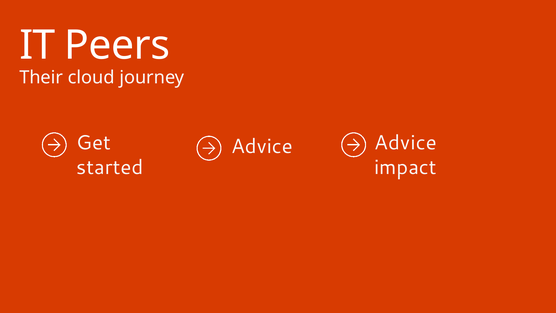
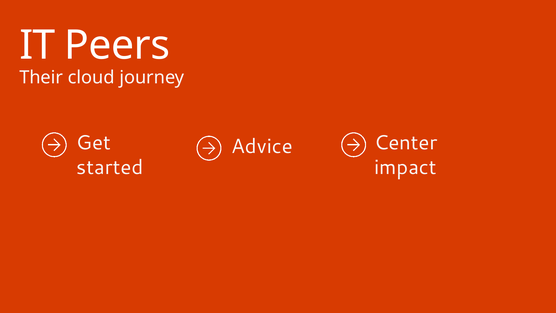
Advice Advice: Advice -> Center (406, 143)
